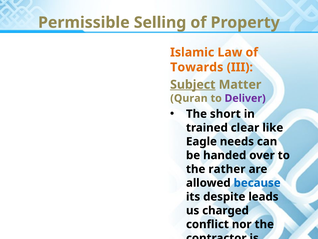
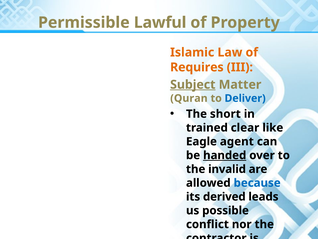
Selling: Selling -> Lawful (160, 22)
Towards: Towards -> Requires (197, 67)
Deliver colour: purple -> blue (245, 98)
needs: needs -> agent (237, 141)
handed underline: none -> present (225, 155)
rather: rather -> invalid (227, 169)
despite: despite -> derived (224, 196)
charged: charged -> possible (226, 210)
